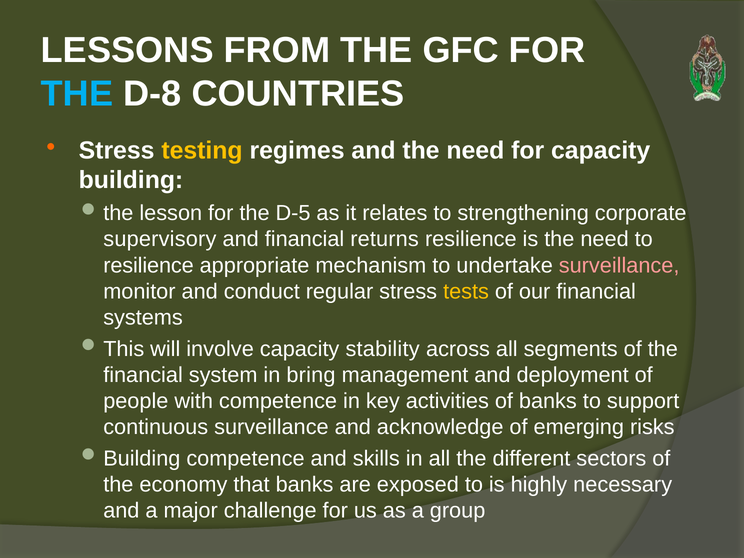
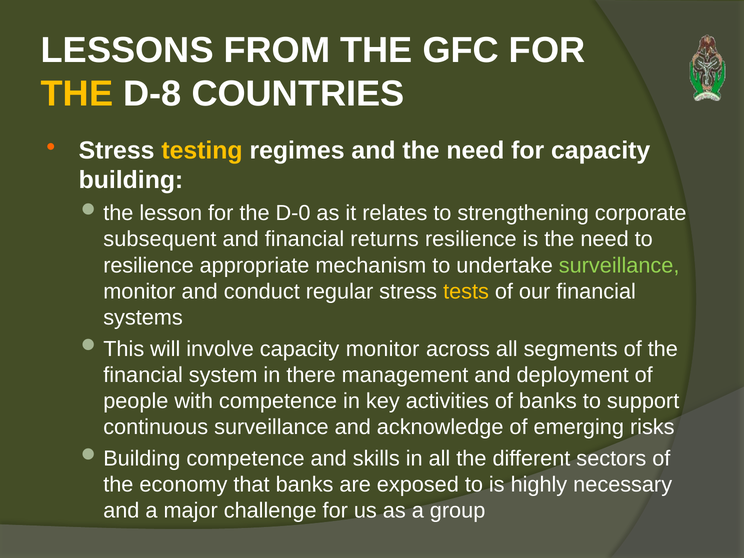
THE colour: light blue -> yellow (77, 94)
D-5: D-5 -> D-0 (293, 213)
supervisory: supervisory -> subsequent (160, 239)
surveillance colour: pink -> light green (619, 265)
capacity stability: stability -> monitor (383, 349)
bring: bring -> there (311, 375)
